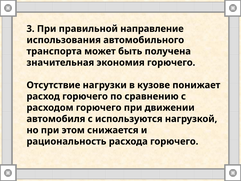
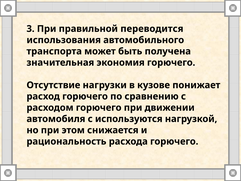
направление: направление -> переводится (152, 29)
